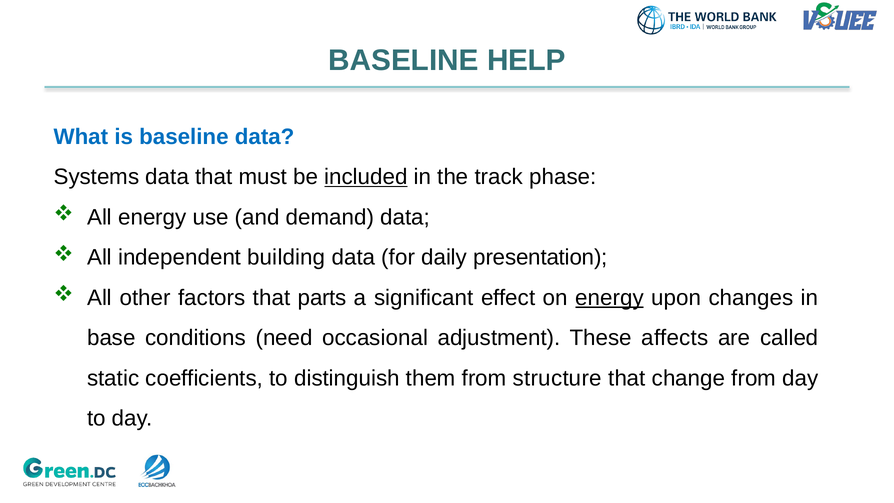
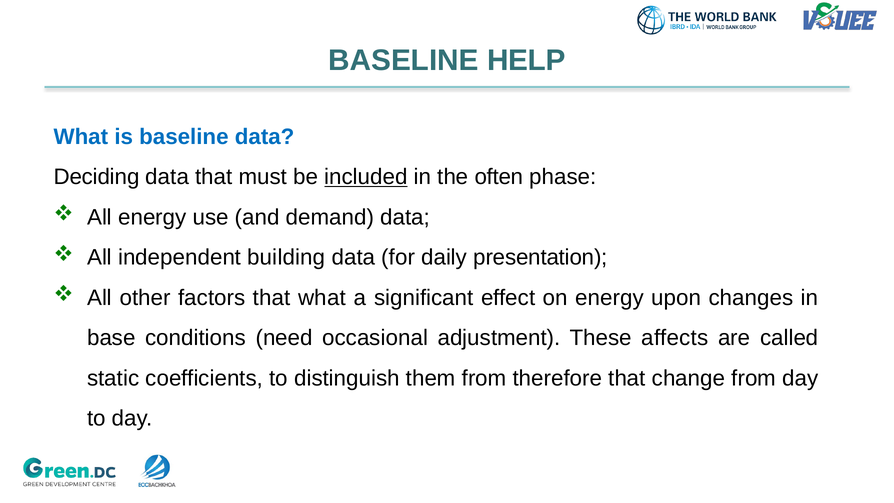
Systems: Systems -> Deciding (97, 177)
track: track -> often (499, 177)
that parts: parts -> what (322, 298)
energy underline: present -> none (610, 298)
structure: structure -> therefore (557, 378)
